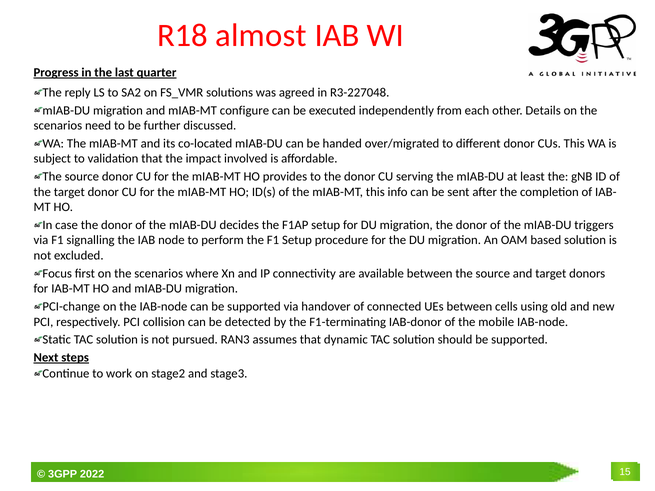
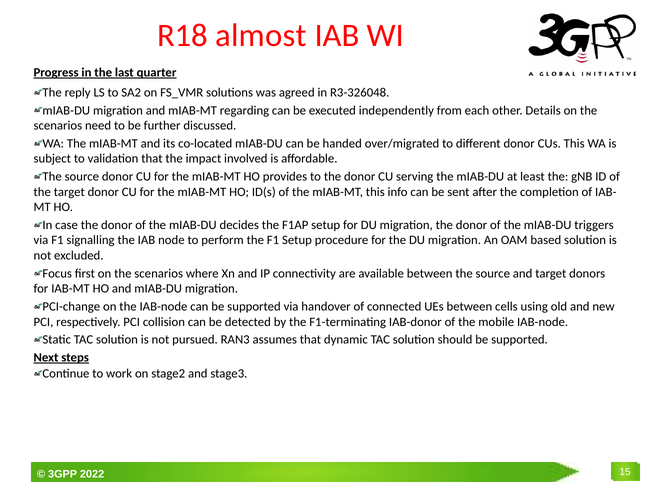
R3-227048: R3-227048 -> R3-326048 (360, 93)
configure: configure -> regarding (244, 110)
